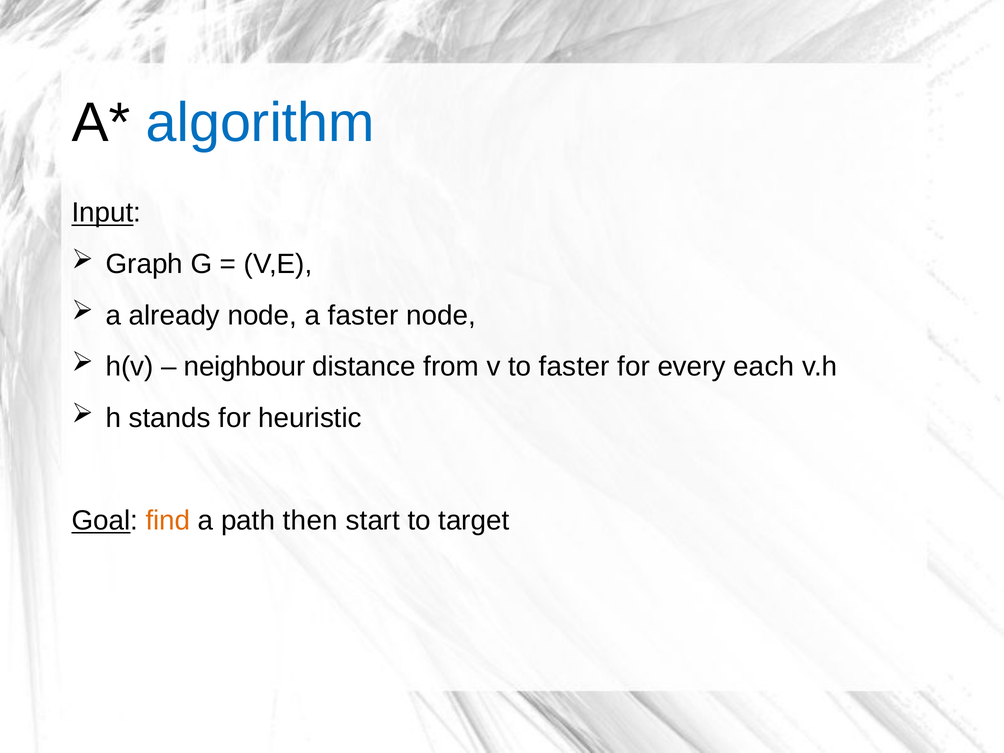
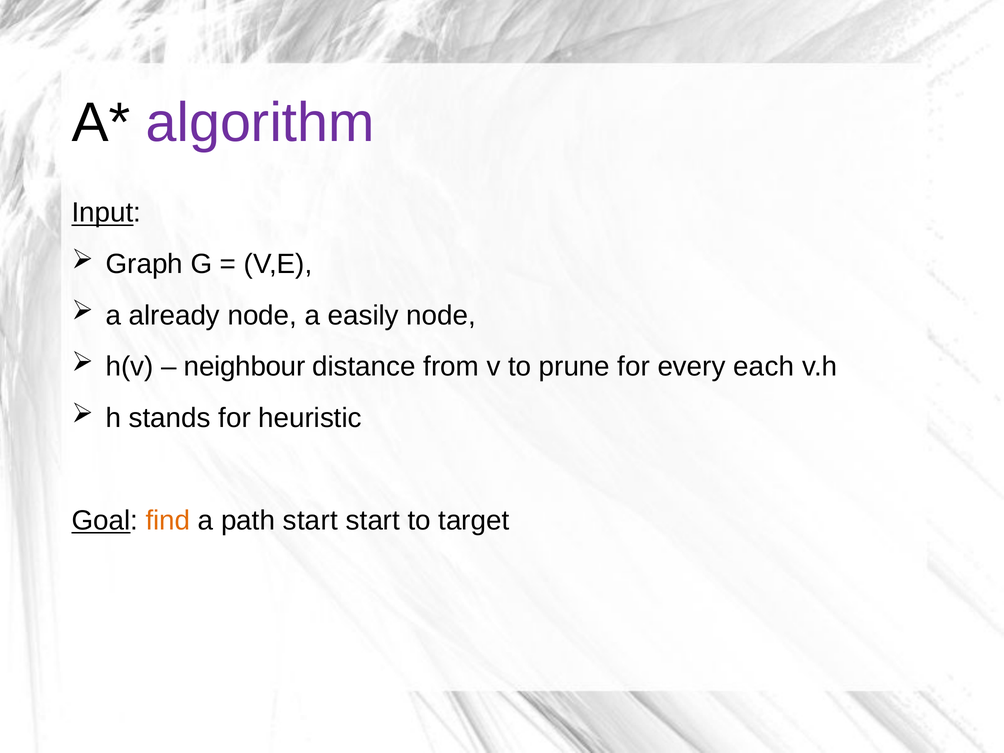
algorithm colour: blue -> purple (260, 123)
a faster: faster -> easily (363, 315)
to faster: faster -> prune (574, 367)
path then: then -> start (310, 520)
